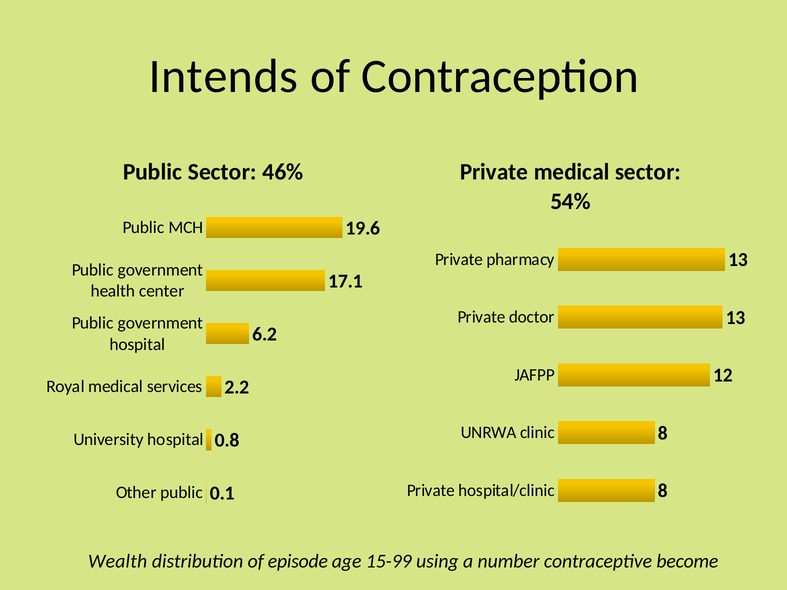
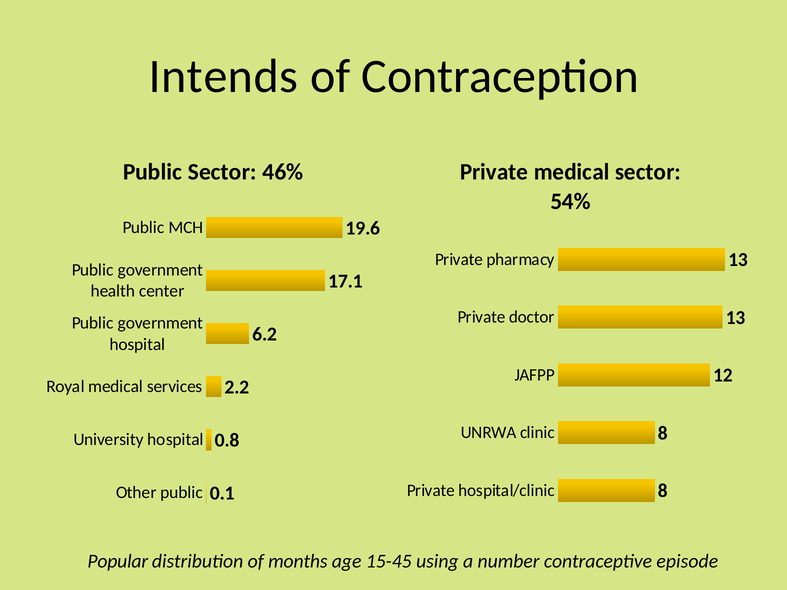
Wealth: Wealth -> Popular (118, 561)
episode: episode -> months (298, 561)
15-99: 15-99 -> 15-45 (389, 561)
become: become -> episode (687, 561)
